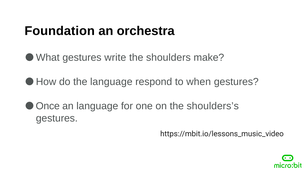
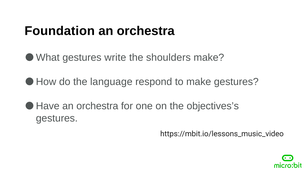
to when: when -> make (199, 82)
Once: Once -> Have (48, 106)
language: language -> orchestra (97, 106)
shoulders’s: shoulders’s -> objectives’s (213, 106)
